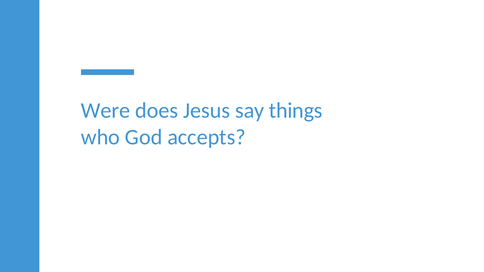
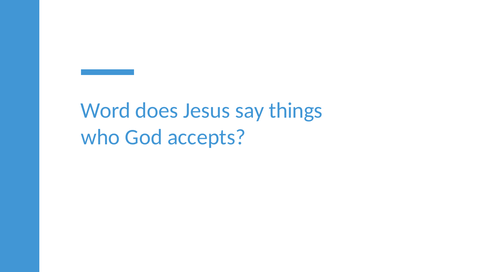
Were: Were -> Word (106, 111)
